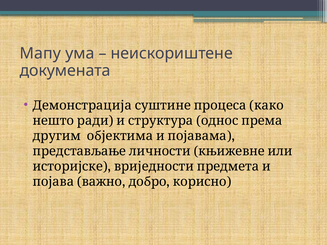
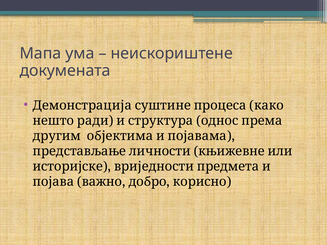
Мапу: Мапу -> Мапа (40, 53)
